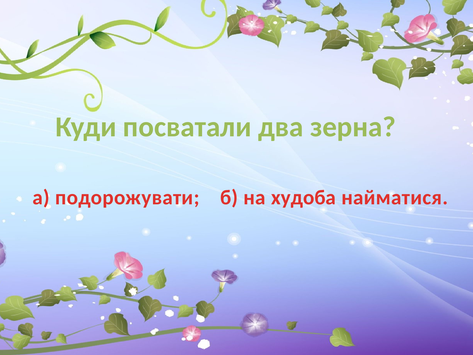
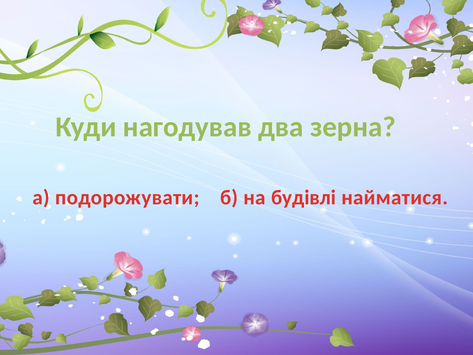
посватали: посватали -> нагодував (187, 127)
худоба: худоба -> будівлі (304, 198)
